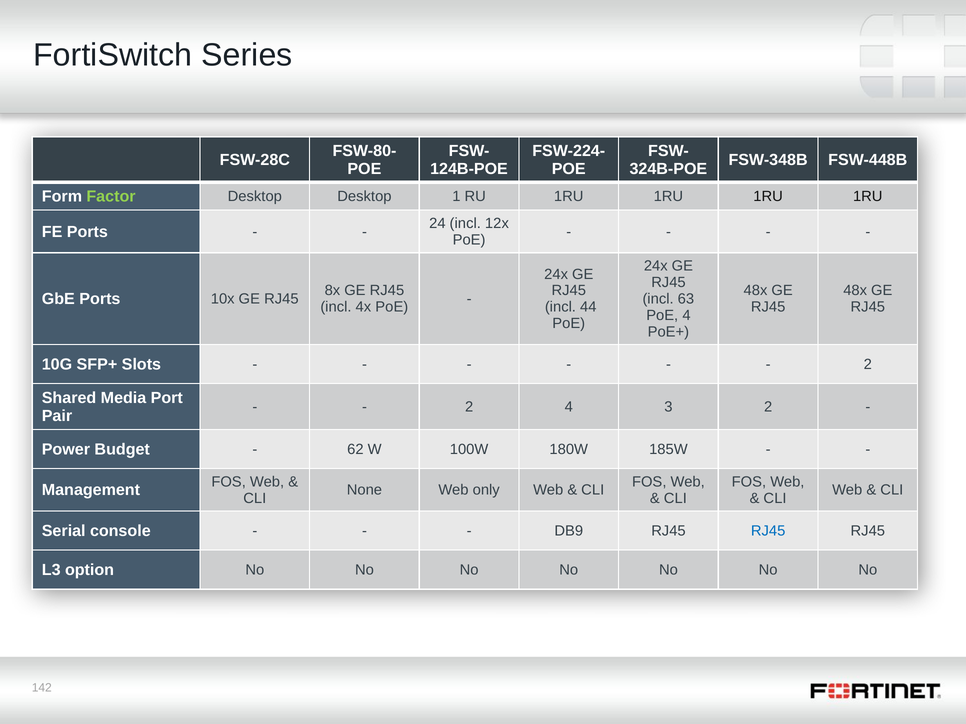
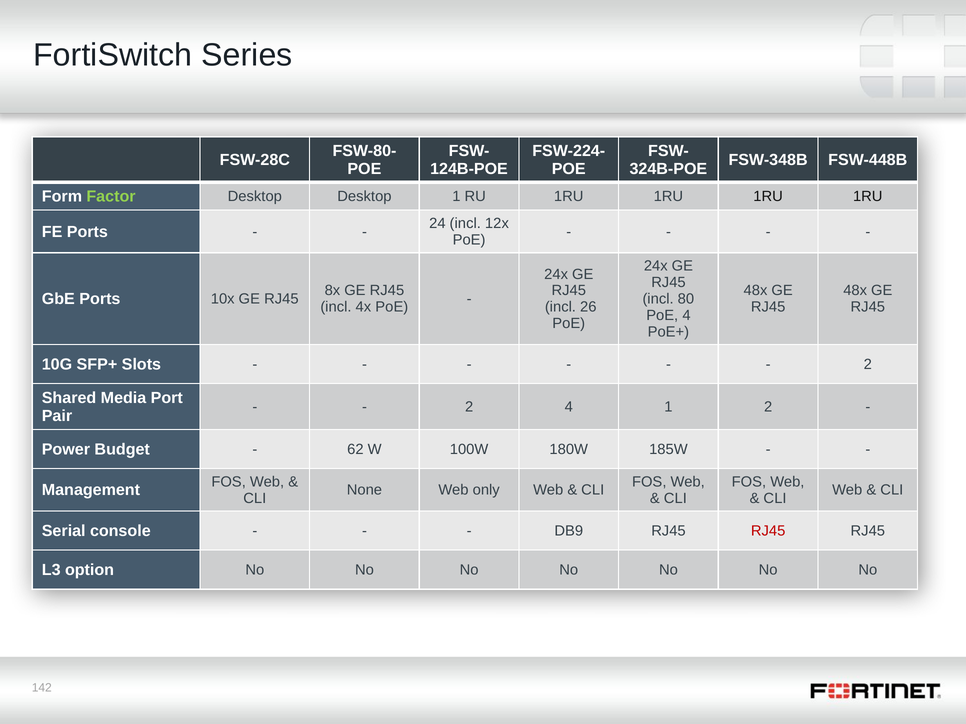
63: 63 -> 80 (686, 299)
44: 44 -> 26 (588, 307)
4 3: 3 -> 1 (668, 407)
RJ45 colour: blue -> red (768, 531)
